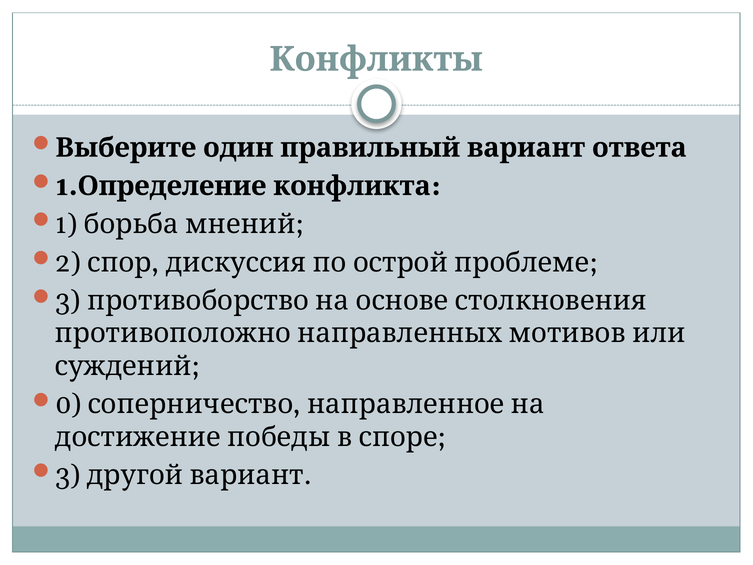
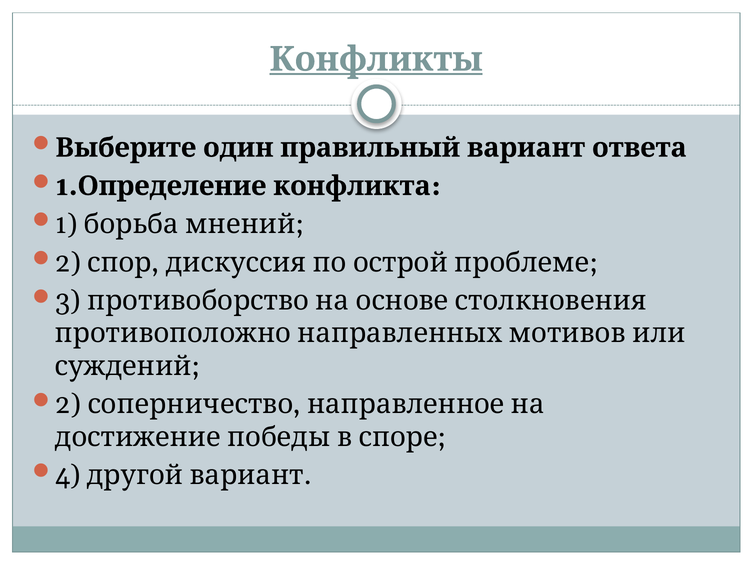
Конфликты underline: none -> present (376, 59)
0: 0 -> 2 (68, 404)
3: 3 -> 4 (68, 475)
